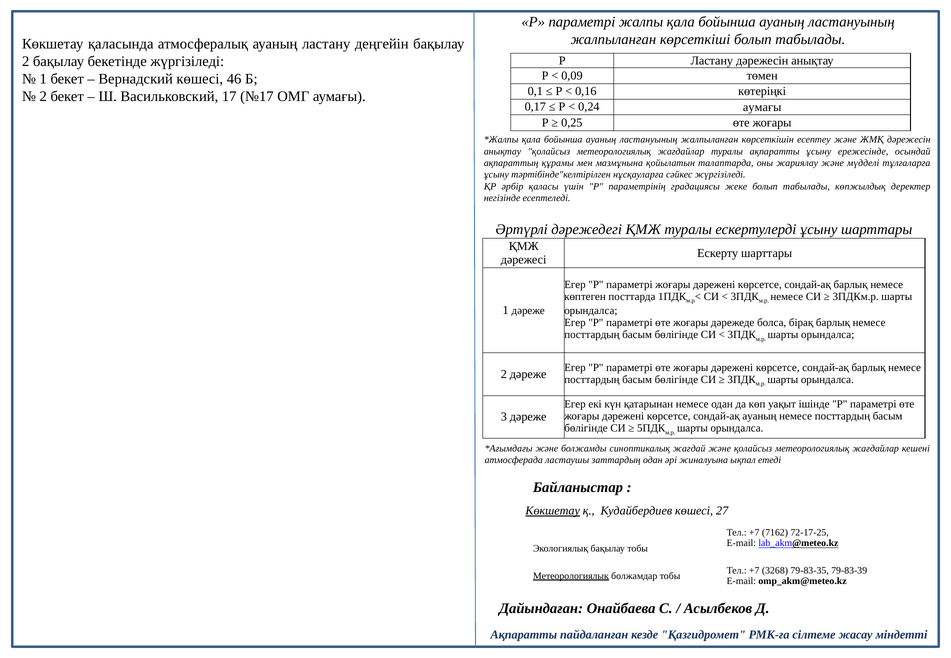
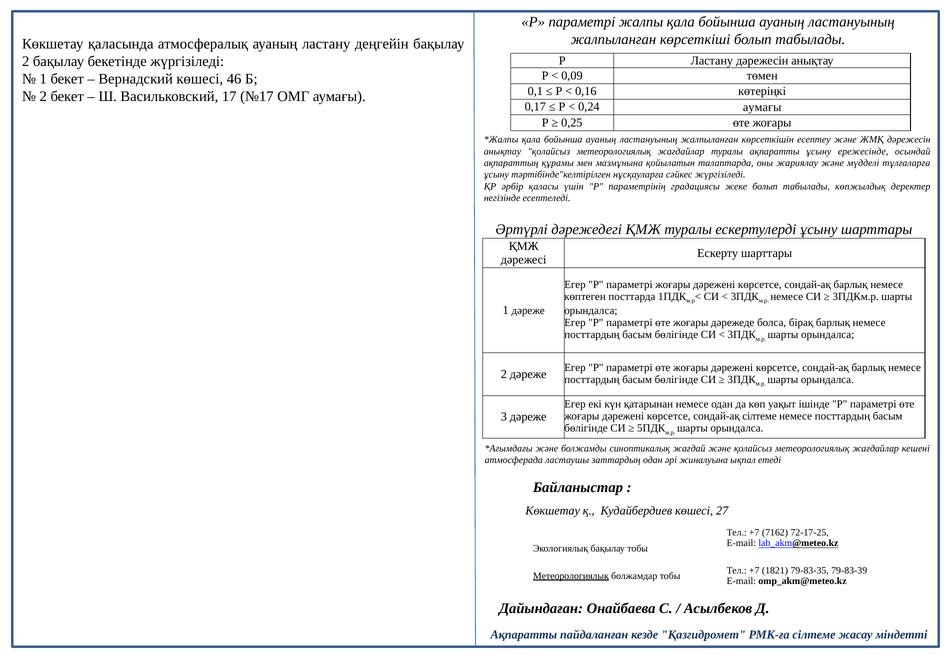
сондай-ақ ауаның: ауаның -> сілтеме (760, 416)
Көкшетау underline: present -> none (553, 511)
3268: 3268 -> 1821 (775, 571)
